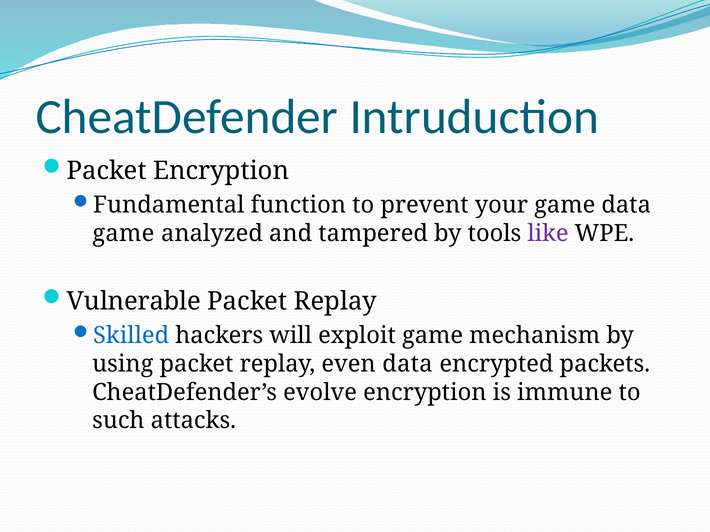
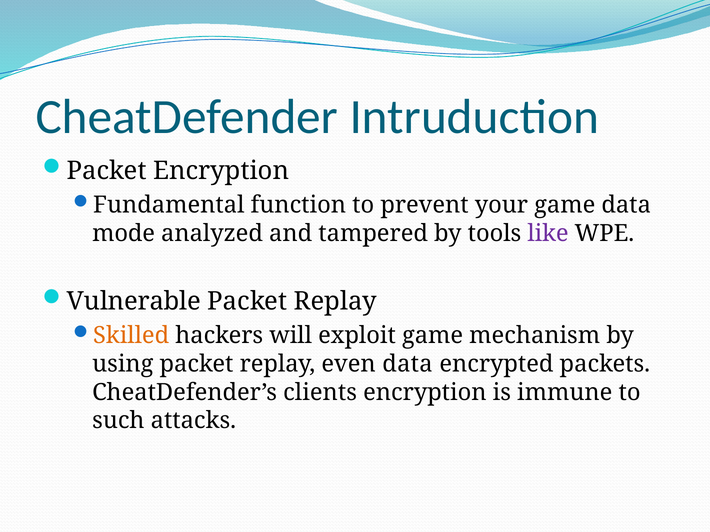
game: game -> mode (124, 234)
Skilled colour: blue -> orange (131, 336)
evolve: evolve -> clients (320, 393)
